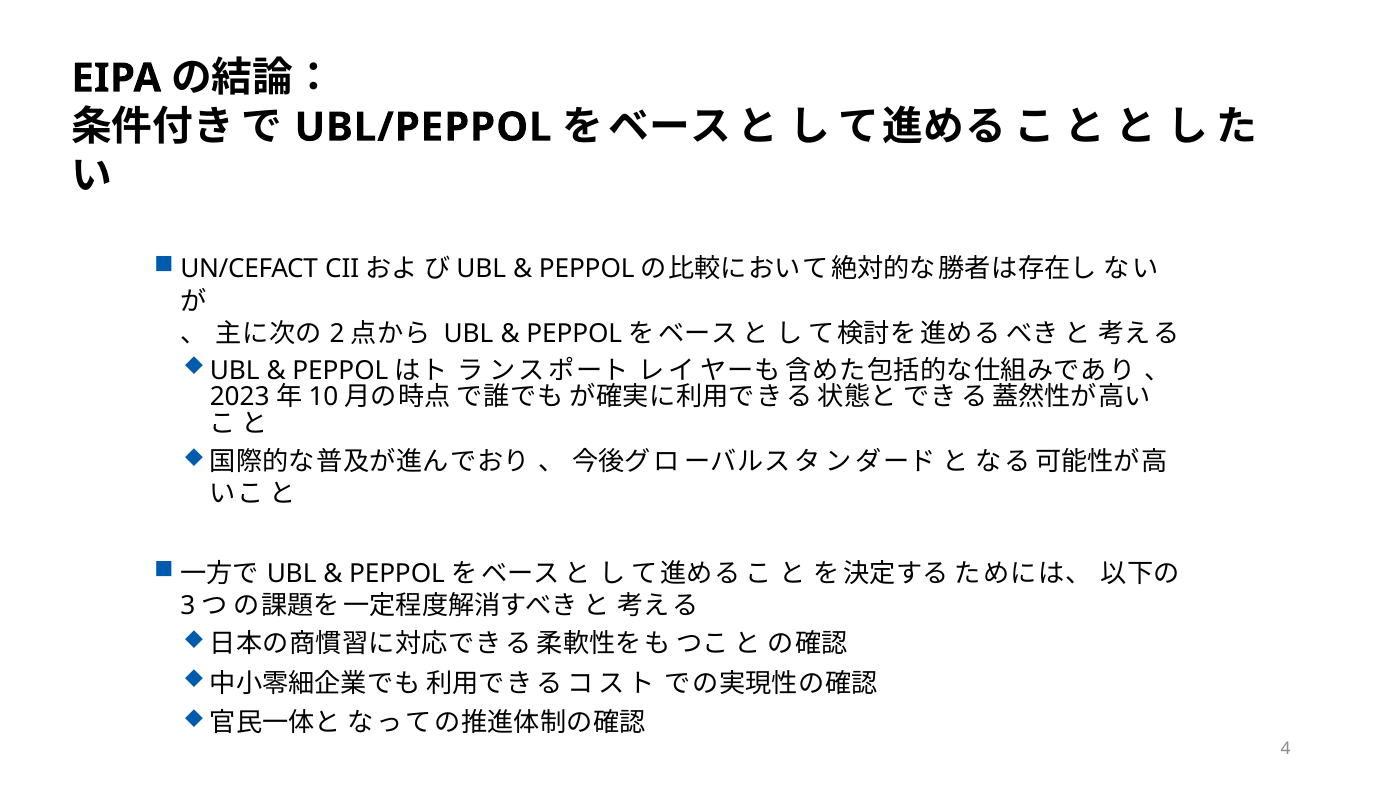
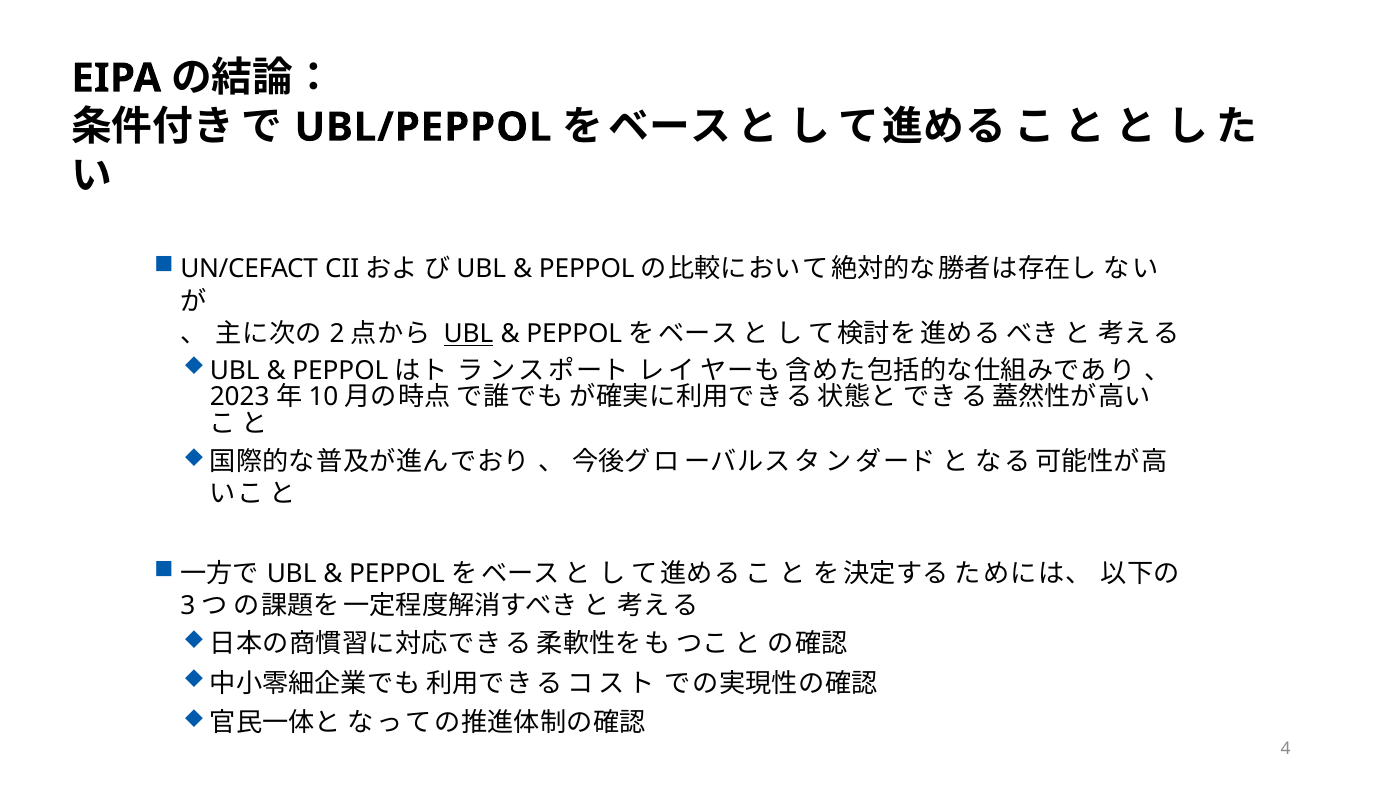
UBL underline: none -> present (468, 334)
